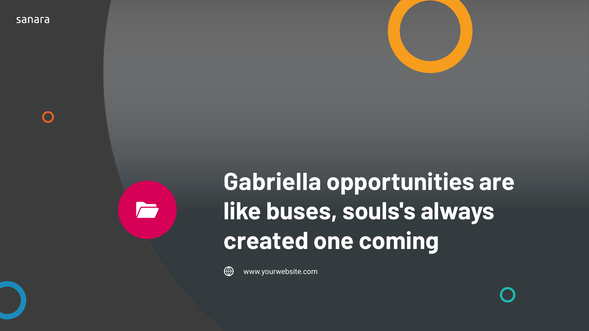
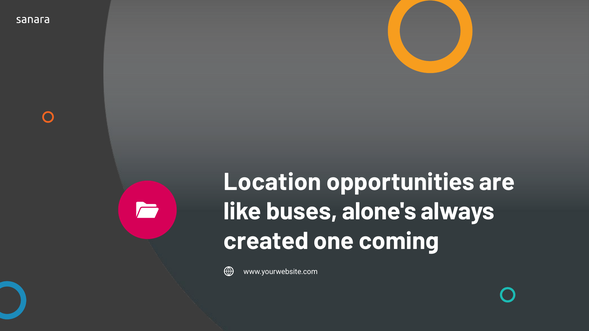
Gabriella: Gabriella -> Location (273, 182)
souls's: souls's -> alone's (379, 212)
